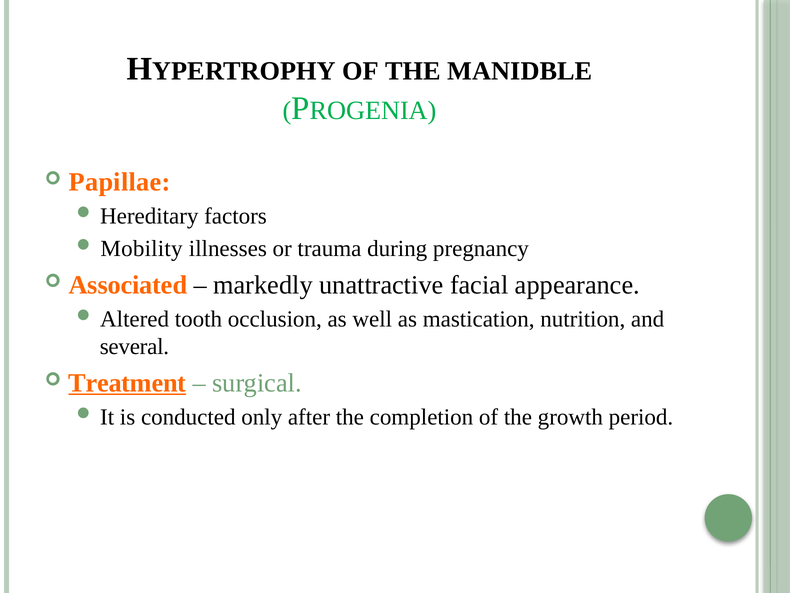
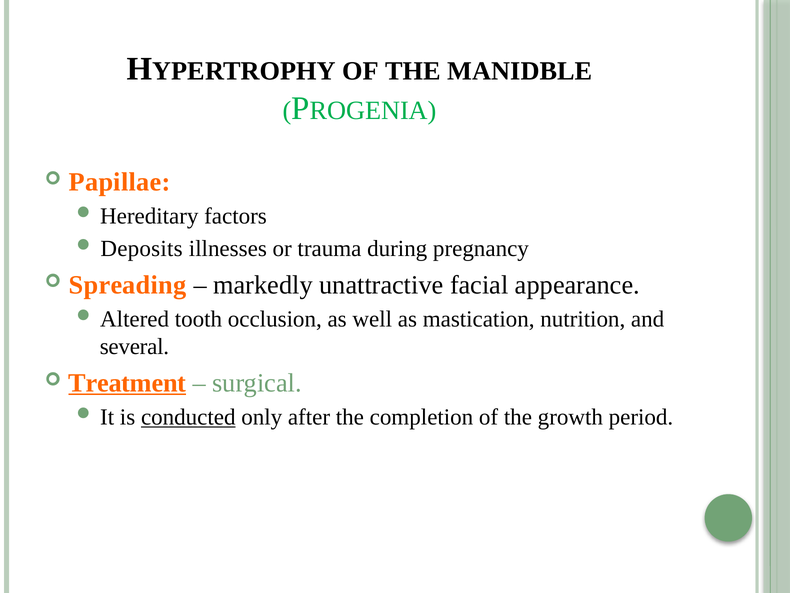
Mobility: Mobility -> Deposits (142, 248)
Associated: Associated -> Spreading (128, 285)
conducted underline: none -> present (188, 417)
